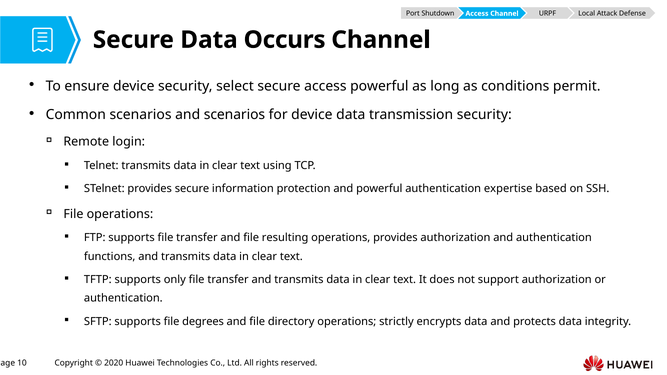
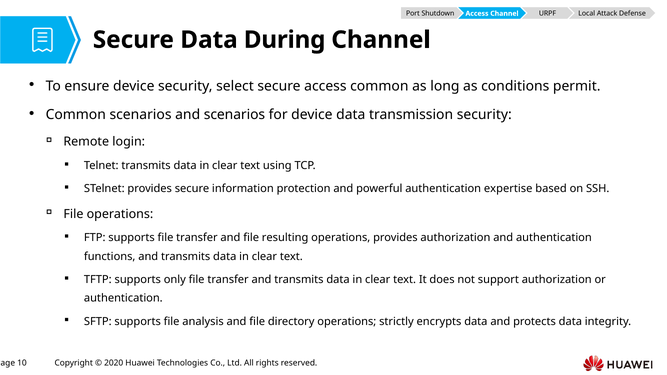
Occurs: Occurs -> During (285, 40)
access powerful: powerful -> common (379, 86)
degrees: degrees -> analysis (203, 322)
